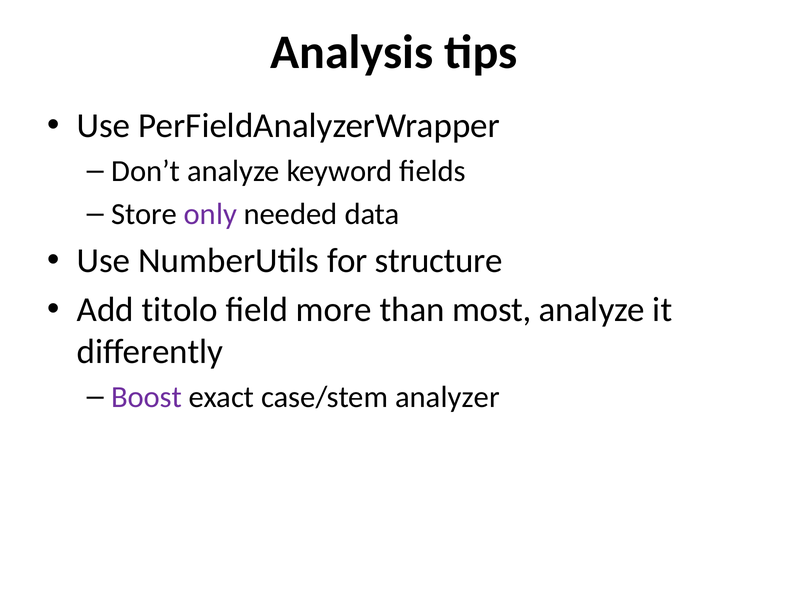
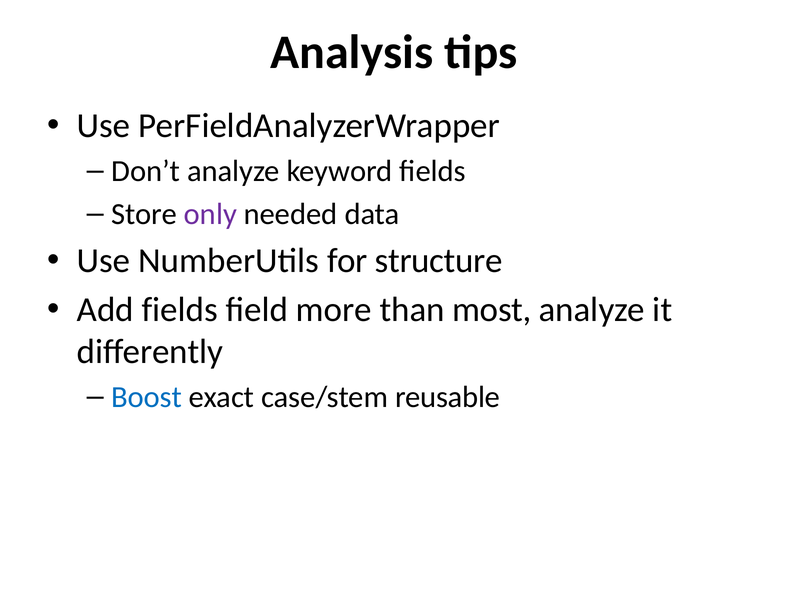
Add titolo: titolo -> fields (180, 310)
Boost colour: purple -> blue (147, 397)
analyzer: analyzer -> reusable (448, 397)
